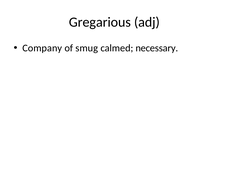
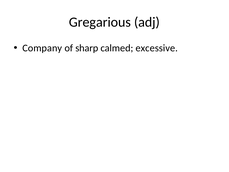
smug: smug -> sharp (87, 48)
necessary: necessary -> excessive (157, 48)
